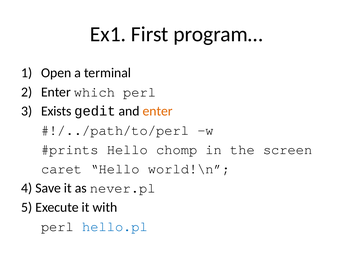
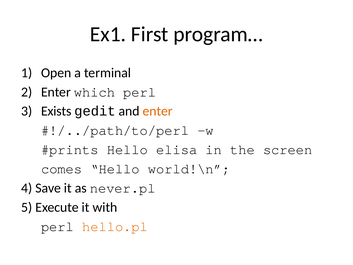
chomp: chomp -> elisa (177, 149)
caret: caret -> comes (62, 169)
hello.pl colour: blue -> orange (115, 226)
